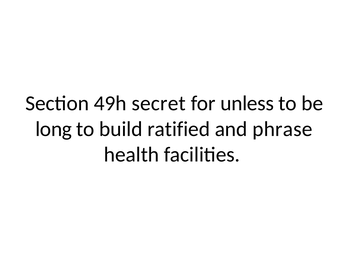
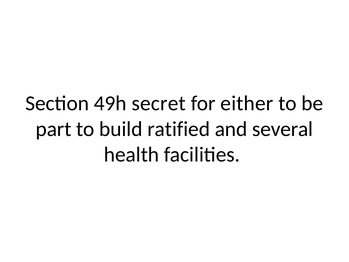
unless: unless -> either (247, 103)
long: long -> part (54, 129)
phrase: phrase -> several (283, 129)
